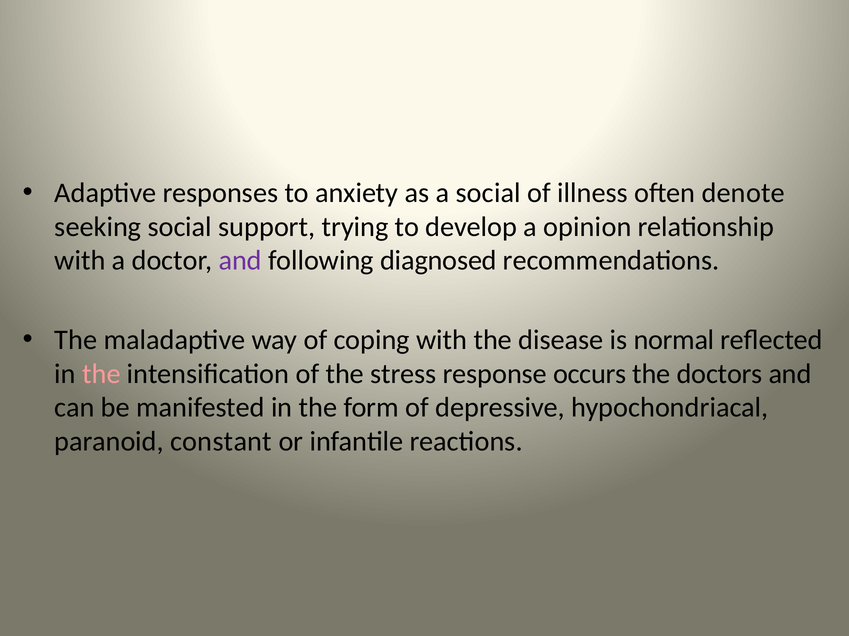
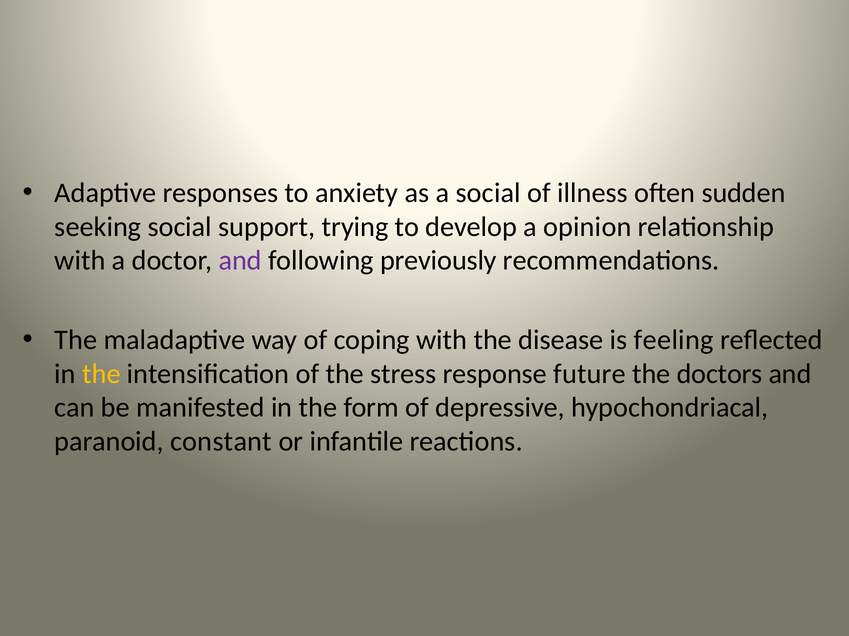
denote: denote -> sudden (743, 193)
diagnosed: diagnosed -> previously (438, 261)
normal: normal -> feeling (674, 340)
the colour: pink -> yellow (101, 374)
occurs: occurs -> future (590, 374)
